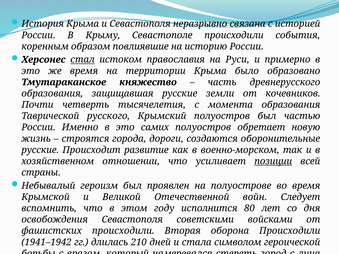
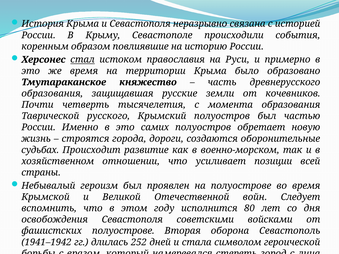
русские: русские -> судьбах (40, 150)
позиции underline: present -> none (273, 161)
фашистских происходили: происходили -> полуострове (123, 231)
оборона Происходили: Происходили -> Севастополь (290, 231)
210: 210 -> 252 (139, 242)
